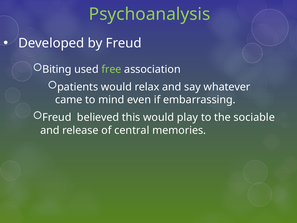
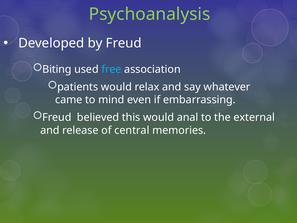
free colour: light green -> light blue (111, 69)
play: play -> anal (188, 117)
sociable: sociable -> external (254, 117)
